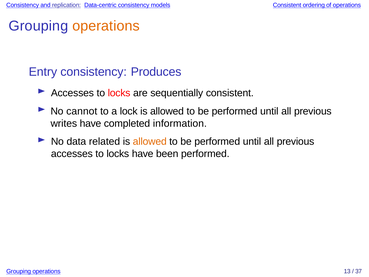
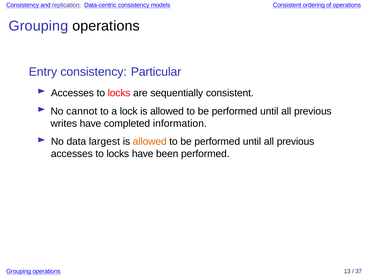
operations colour: orange -> black (106, 26)
Produces: Produces -> Particular (156, 72)
related: related -> largest (104, 142)
